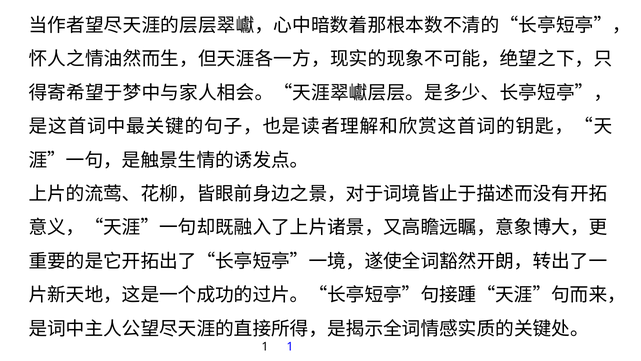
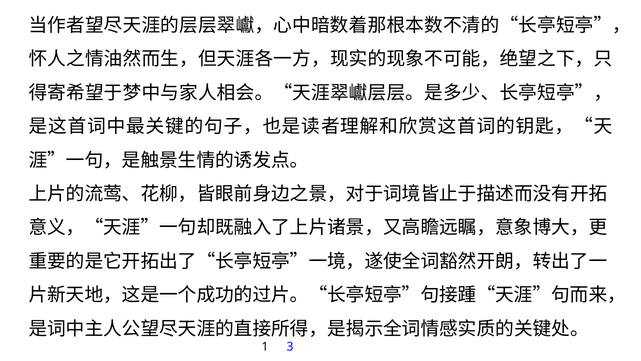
1 1: 1 -> 3 (290, 347)
